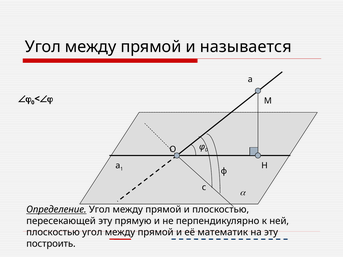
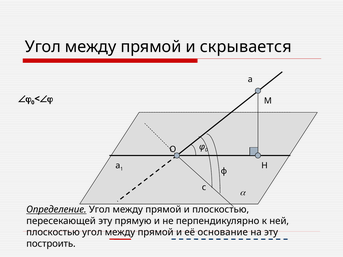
называется: называется -> скрывается (246, 47)
математик: математик -> основание (223, 233)
